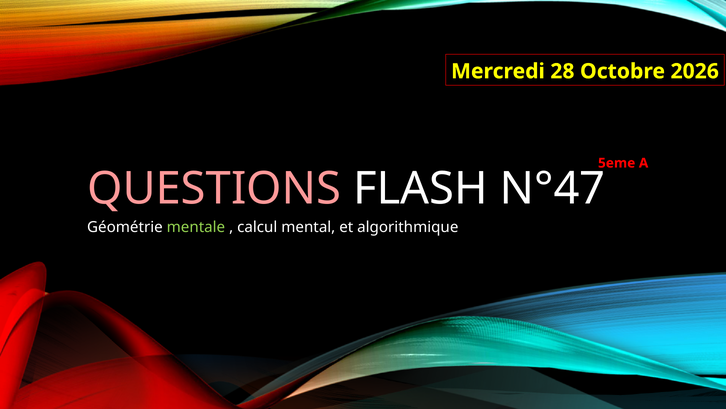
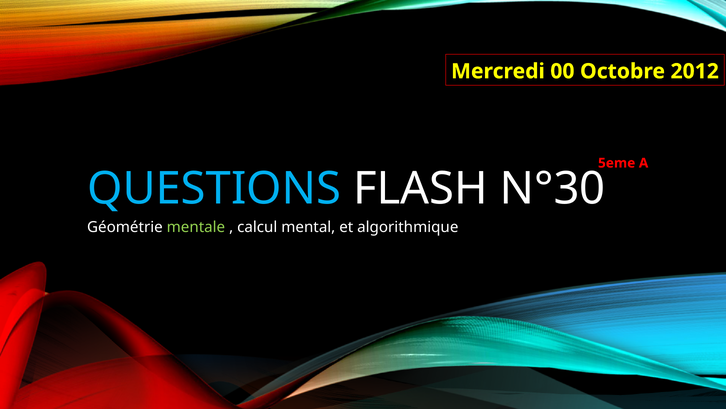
28: 28 -> 00 (562, 71)
2026: 2026 -> 2012 (695, 71)
QUESTIONS colour: pink -> light blue (214, 189)
N°47: N°47 -> N°30 (553, 189)
